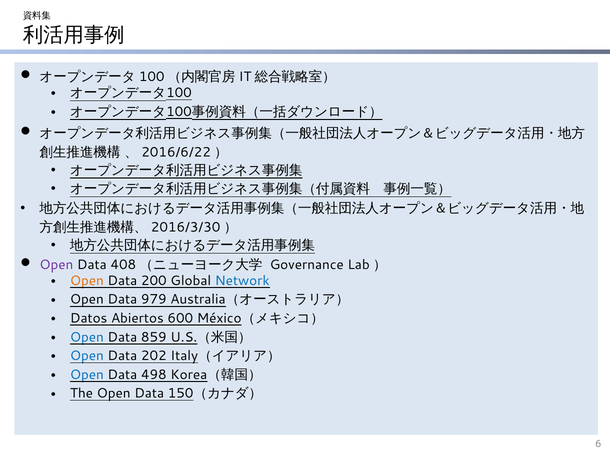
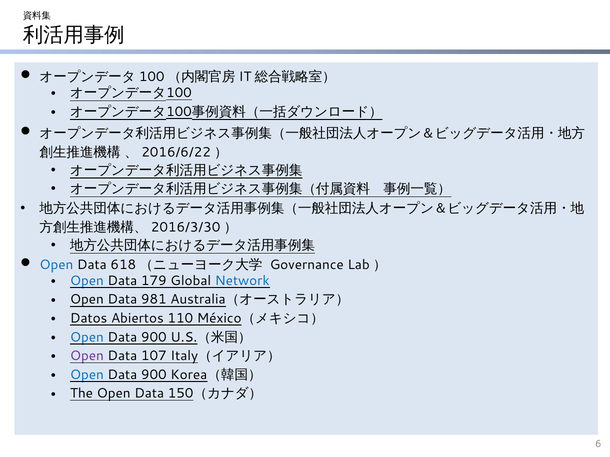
Open colour: purple -> blue (56, 265)
408: 408 -> 618 (123, 265)
Open colour: orange -> blue (87, 281)
200: 200 -> 179 (154, 281)
979: 979 -> 981 (154, 300)
600: 600 -> 110 (180, 319)
859: 859 -> 900 (154, 337)
Open colour: blue -> purple (87, 356)
202: 202 -> 107 (154, 356)
498: 498 -> 900 (154, 375)
